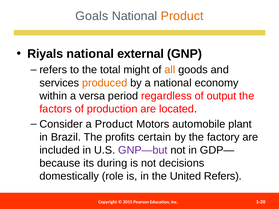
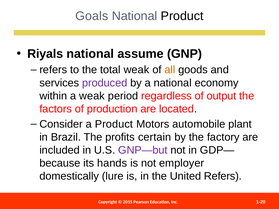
Product colour: orange -> black (182, 16)
external: external -> assume (141, 54)
total might: might -> weak (136, 70)
produced colour: orange -> purple (105, 83)
a versa: versa -> weak (92, 96)
during: during -> hands (112, 163)
decisions: decisions -> employer (182, 163)
role: role -> lure (113, 176)
